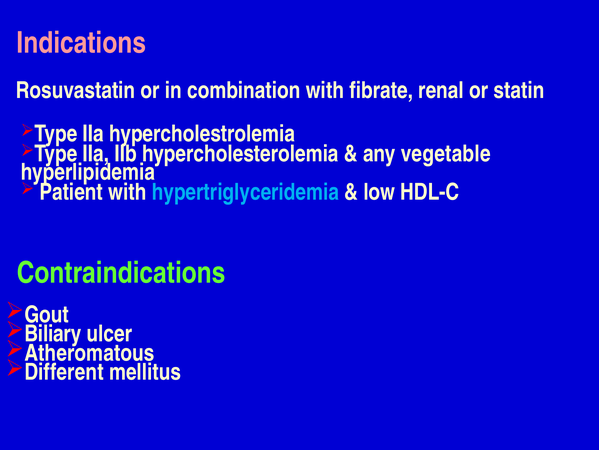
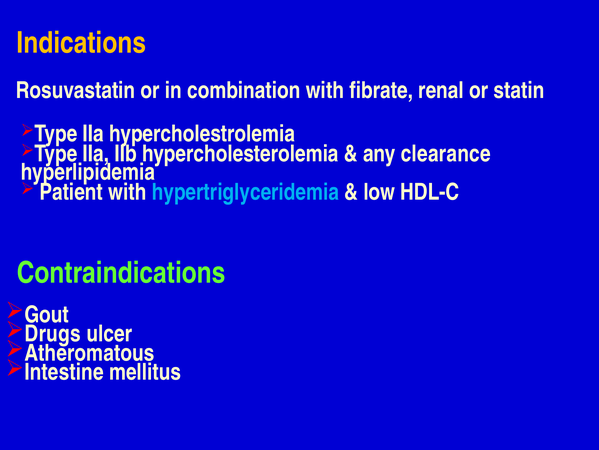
Indications colour: pink -> yellow (81, 43)
vegetable: vegetable -> clearance (446, 153)
Biliary: Biliary -> Drugs (53, 333)
Different: Different -> Intestine (64, 372)
